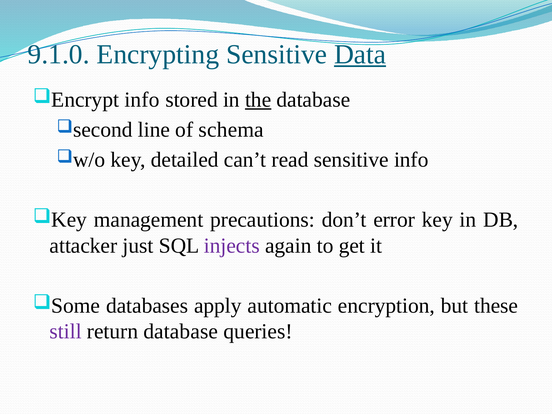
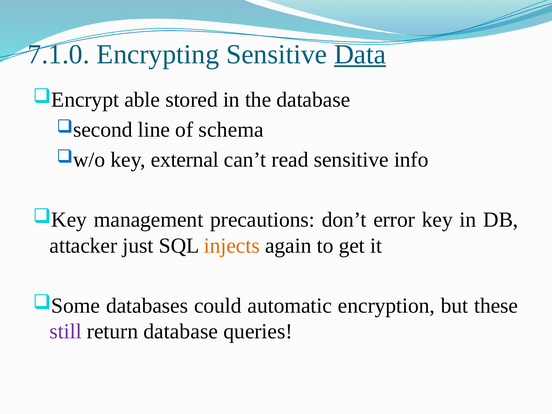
9.1.0: 9.1.0 -> 7.1.0 (59, 54)
info: info -> able (142, 100)
the underline: present -> none (258, 100)
detailed: detailed -> external (185, 160)
injects colour: purple -> orange (232, 246)
apply: apply -> could (218, 306)
